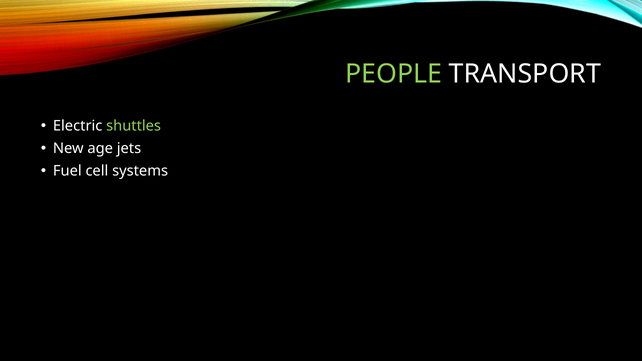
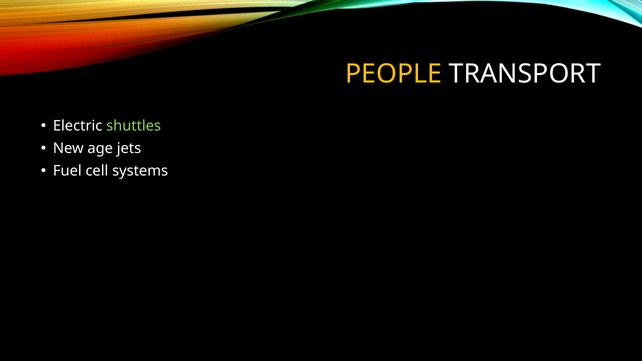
PEOPLE colour: light green -> yellow (394, 74)
